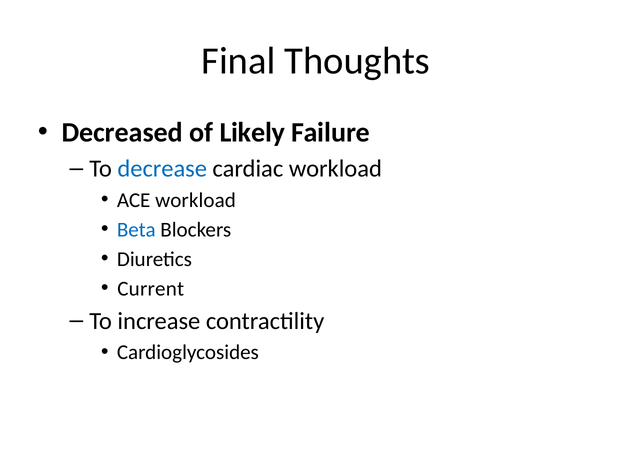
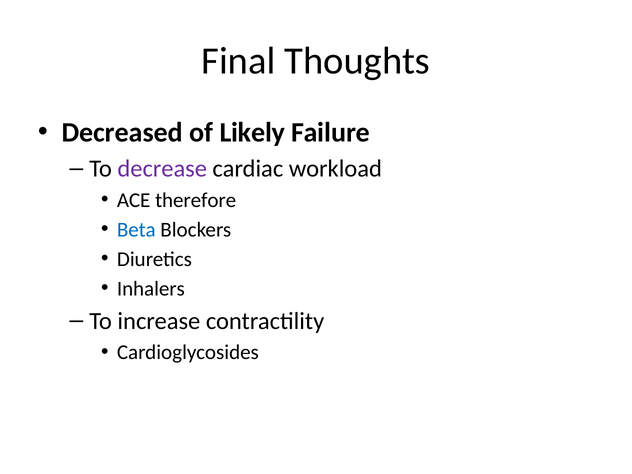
decrease colour: blue -> purple (162, 169)
ACE workload: workload -> therefore (196, 200)
Current: Current -> Inhalers (151, 289)
